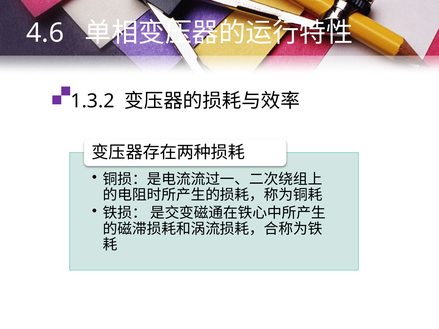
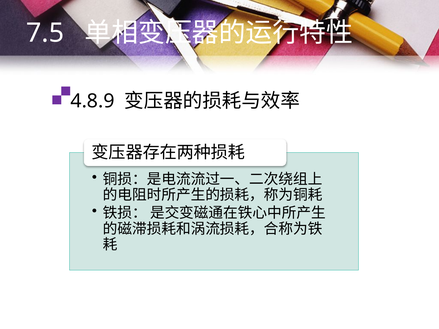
4.6: 4.6 -> 7.5 (45, 33)
1.3.2: 1.3.2 -> 4.8.9 (93, 101)
